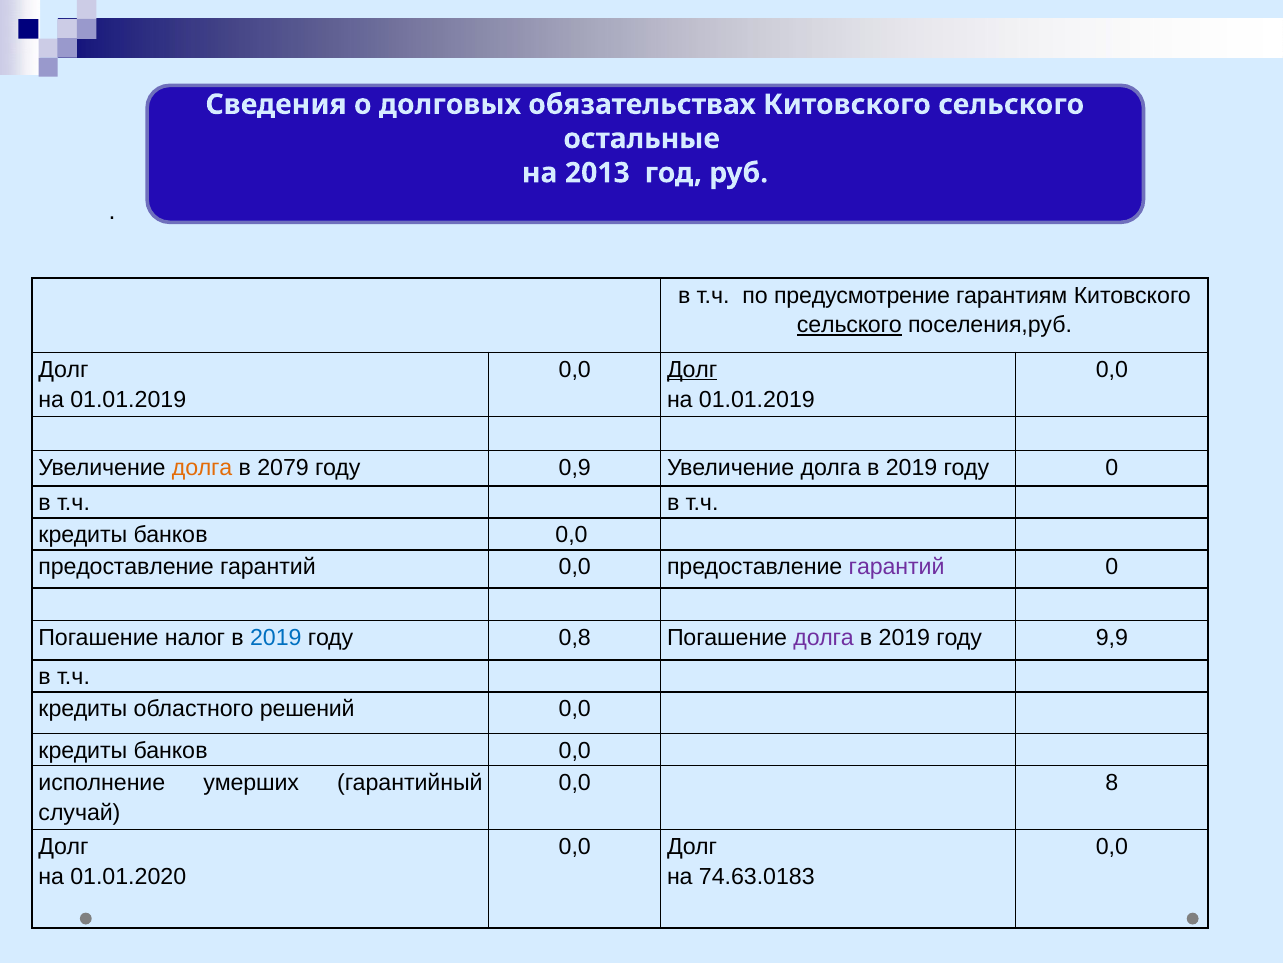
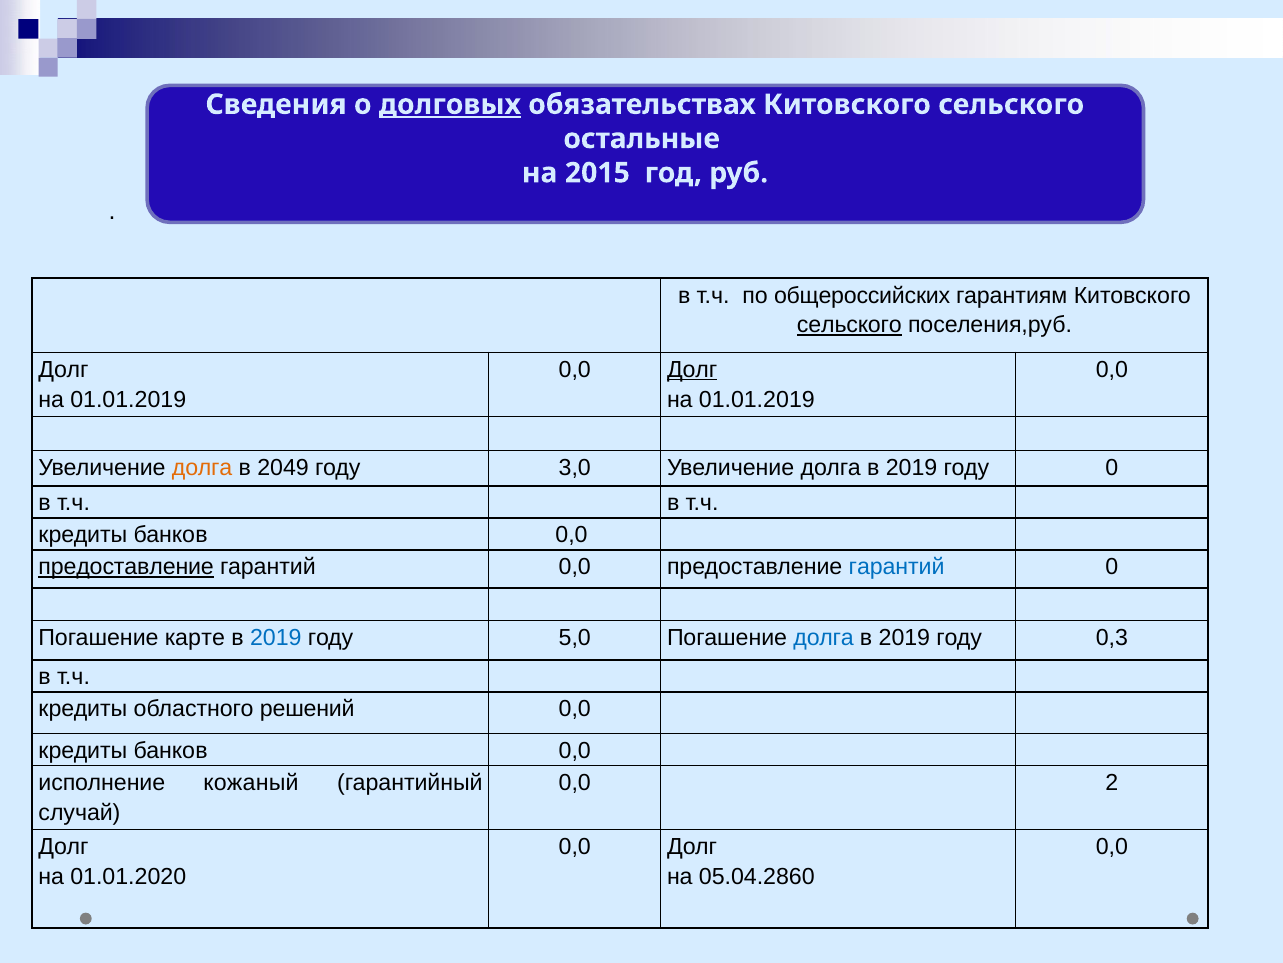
долговых underline: none -> present (450, 104)
2013: 2013 -> 2015 (597, 173)
предусмотрение: предусмотрение -> общероссийских (862, 295)
2079: 2079 -> 2049 (283, 467)
0,9: 0,9 -> 3,0 (575, 467)
предоставление underline: none -> present (126, 567)
гарантий colour: purple -> blue (897, 567)
налог: налог -> карте (195, 637)
0,8: 0,8 -> 5,0 (575, 637)
долга colour: purple -> blue (824, 637)
9,9: 9,9 -> 0,3 (1112, 637)
умерших: умерших -> кожаный (251, 782)
8: 8 -> 2 (1112, 782)
74.63.0183: 74.63.0183 -> 05.04.2860 (757, 876)
